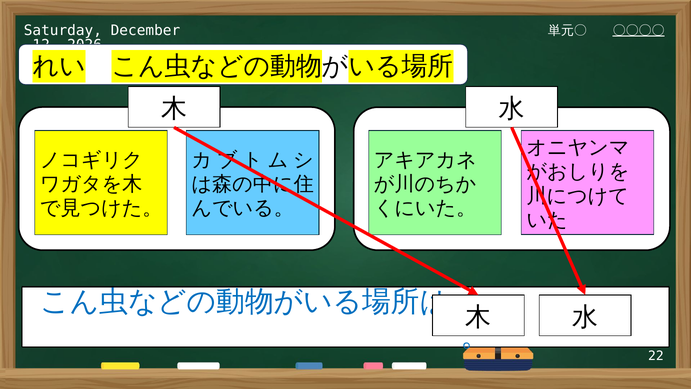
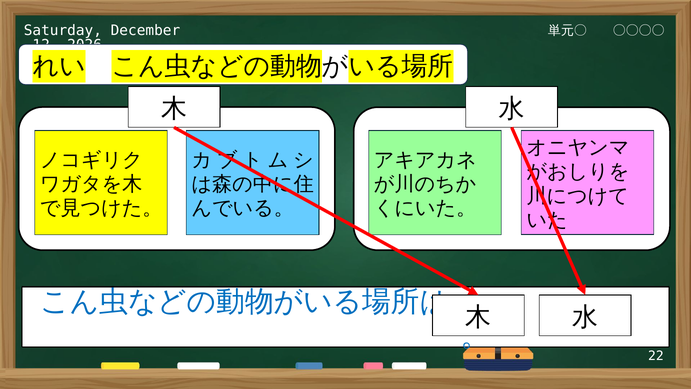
〇〇〇〇 underline: present -> none (639, 30)
